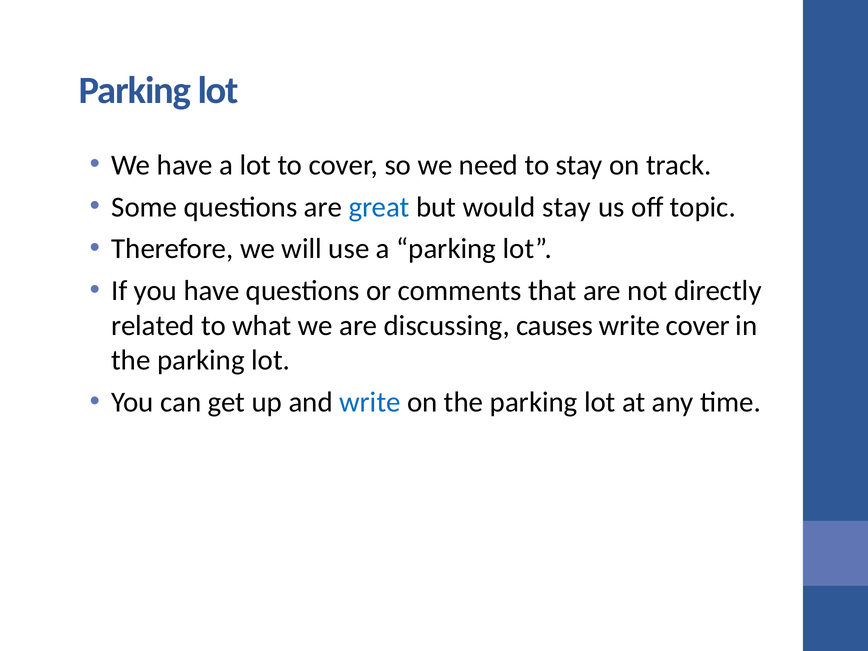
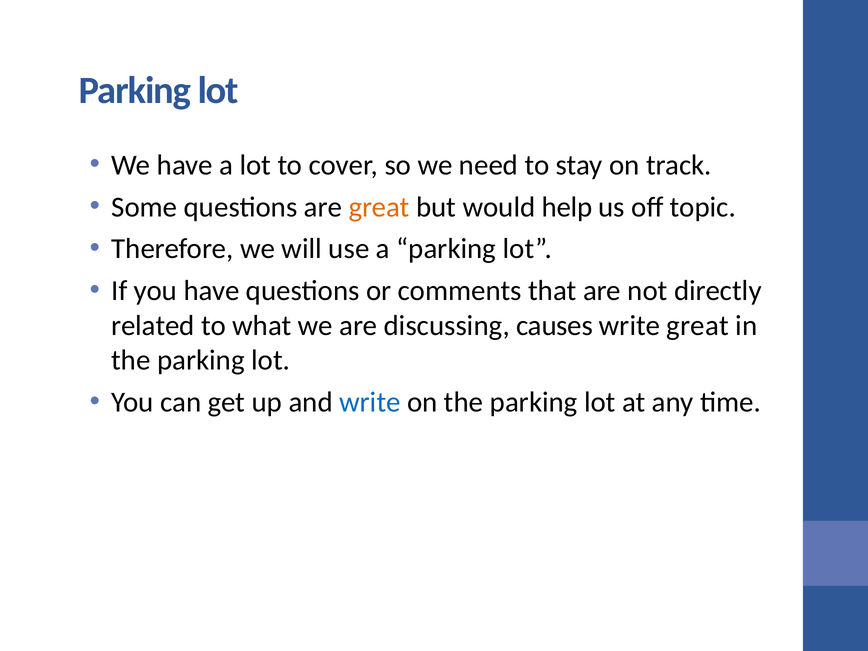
great colour: blue -> orange (379, 207)
would stay: stay -> help (567, 207)
write cover: cover -> great (698, 326)
